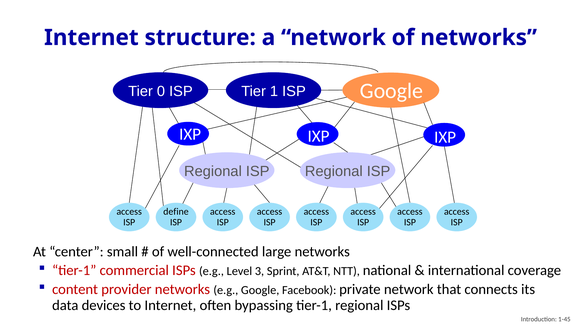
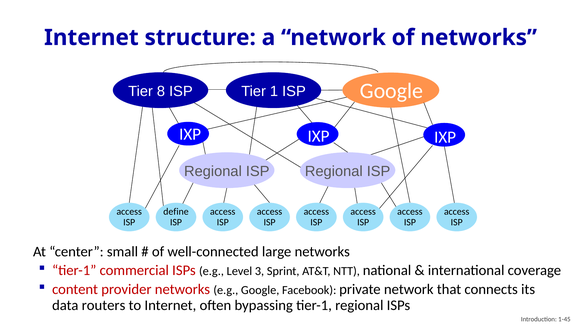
0: 0 -> 8 (161, 91)
devices: devices -> routers (103, 305)
